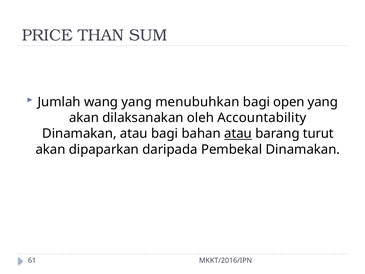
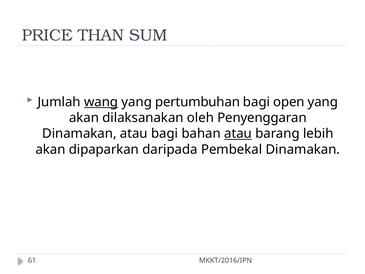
wang underline: none -> present (101, 102)
menubuhkan: menubuhkan -> pertumbuhan (198, 102)
Accountability: Accountability -> Penyenggaran (262, 118)
turut: turut -> lebih (318, 133)
